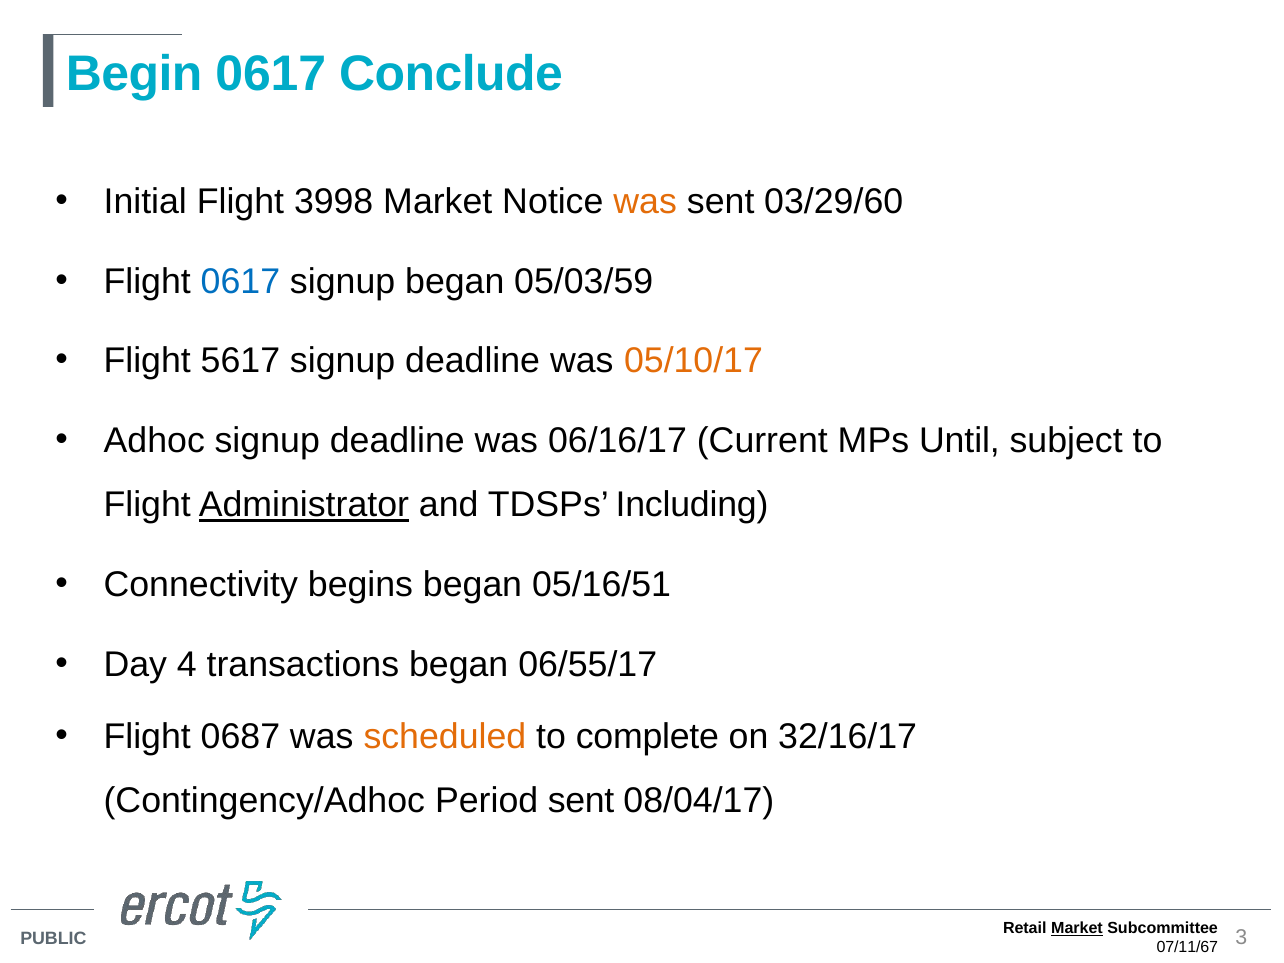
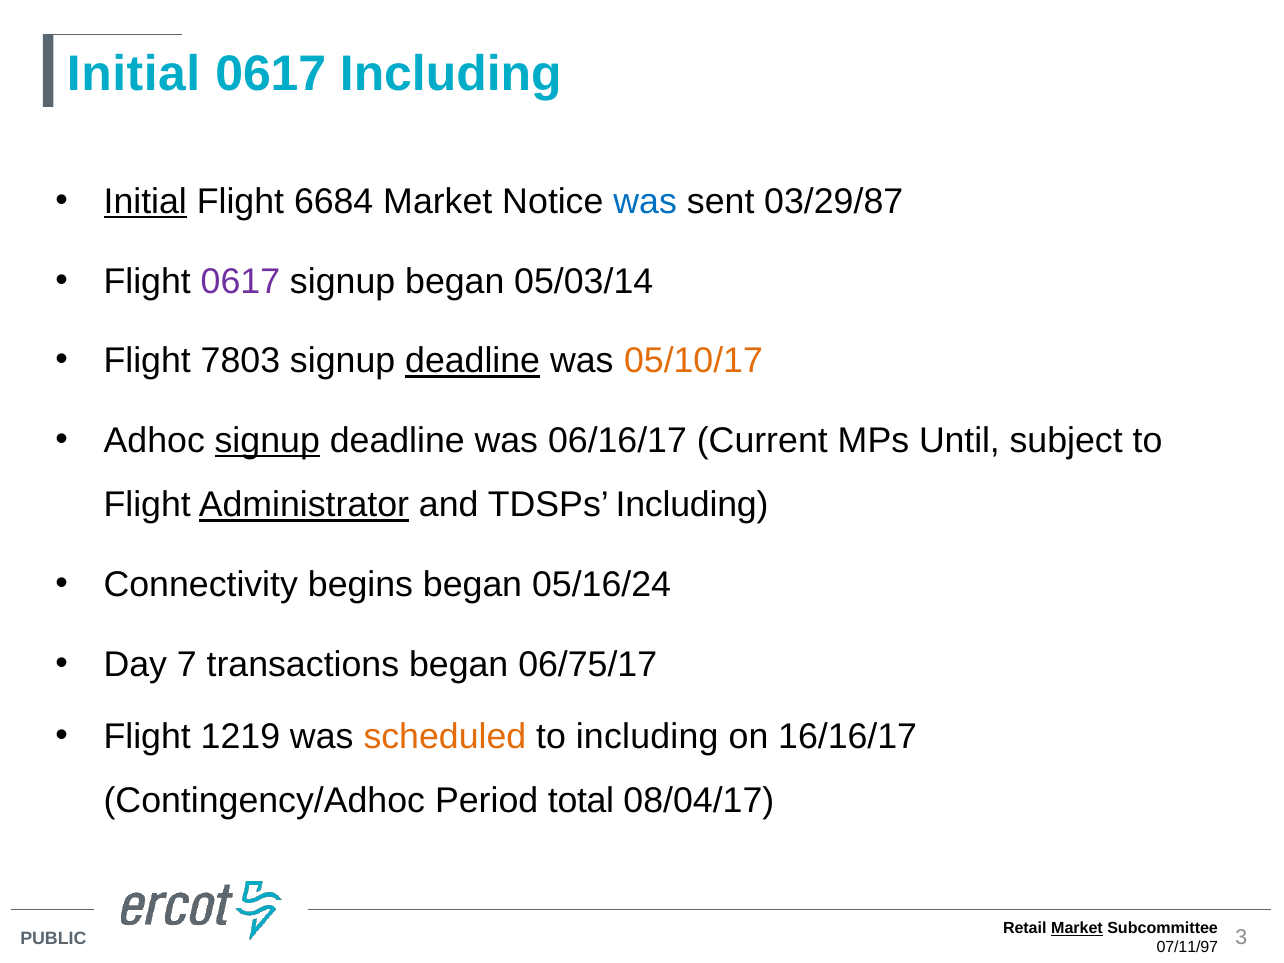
Begin: Begin -> Initial (134, 74)
0617 Conclude: Conclude -> Including (451, 74)
Initial underline: none -> present (145, 201)
3998: 3998 -> 6684 (334, 201)
was colour: orange -> blue (645, 201)
03/29/60: 03/29/60 -> 03/29/87 (834, 201)
0617 colour: blue -> purple (240, 281)
05/03/59: 05/03/59 -> 05/03/14 (584, 281)
5617: 5617 -> 7803 (240, 361)
deadline underline: none -> present (473, 361)
signup underline: none -> present (267, 441)
05/16/51: 05/16/51 -> 05/16/24 (602, 585)
4: 4 -> 7 (187, 665)
06/55/17: 06/55/17 -> 06/75/17 (588, 665)
0687: 0687 -> 1219 (240, 736)
to complete: complete -> including (647, 736)
32/16/17: 32/16/17 -> 16/16/17 (848, 736)
Period sent: sent -> total (581, 800)
07/11/67: 07/11/67 -> 07/11/97 (1187, 947)
